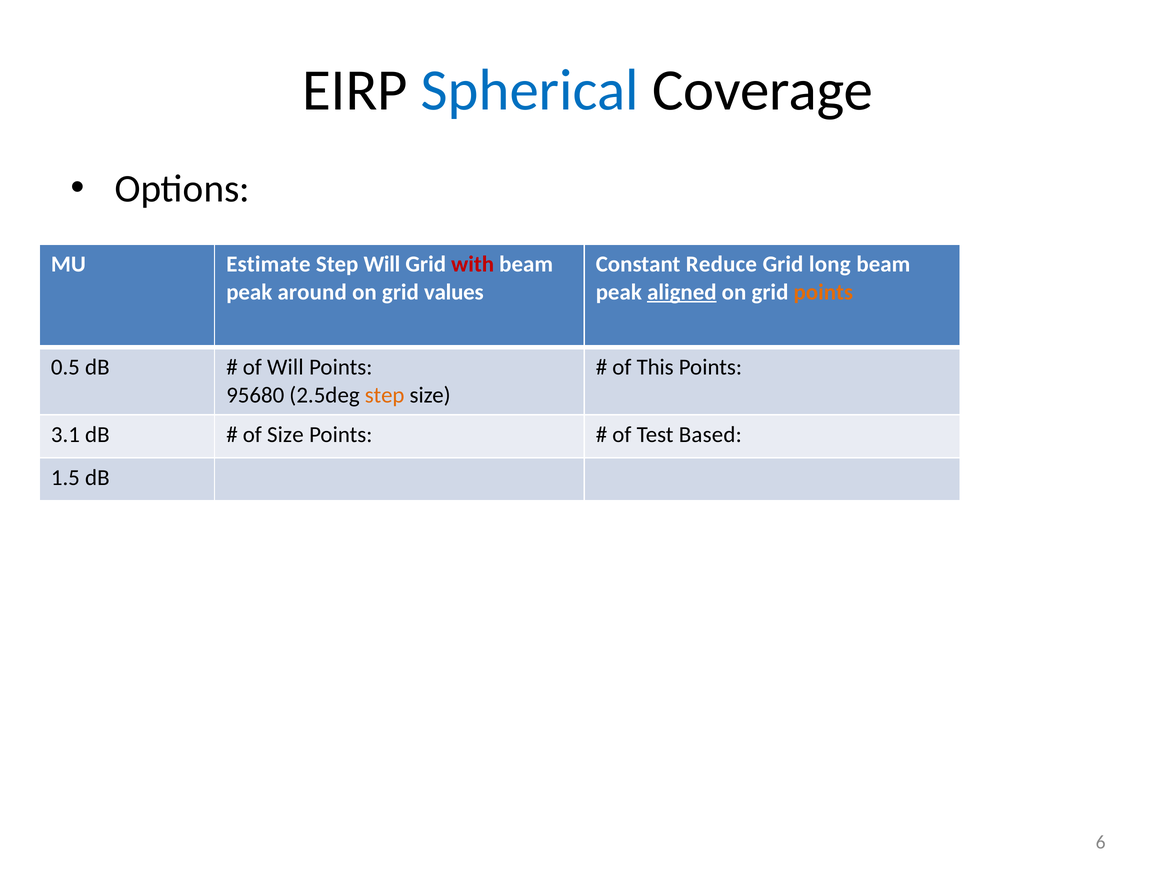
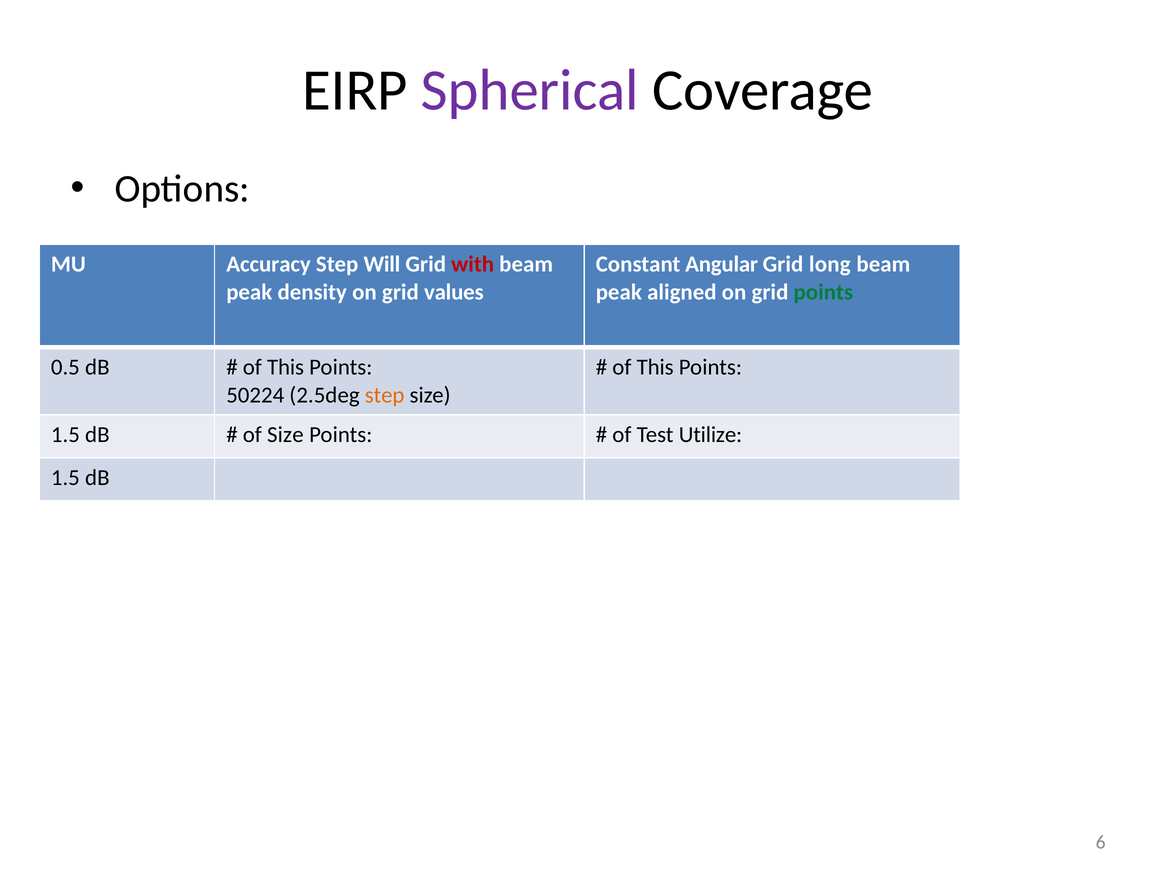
Spherical colour: blue -> purple (530, 90)
Estimate: Estimate -> Accuracy (269, 264)
Reduce: Reduce -> Angular (722, 264)
around: around -> density (312, 292)
aligned underline: present -> none (682, 292)
points colour: orange -> green (823, 292)
Will: Will -> This (285, 367)
95680: 95680 -> 50224 (255, 395)
3.1: 3.1 -> 1.5 (65, 435)
Based: Based -> Utilize (710, 435)
